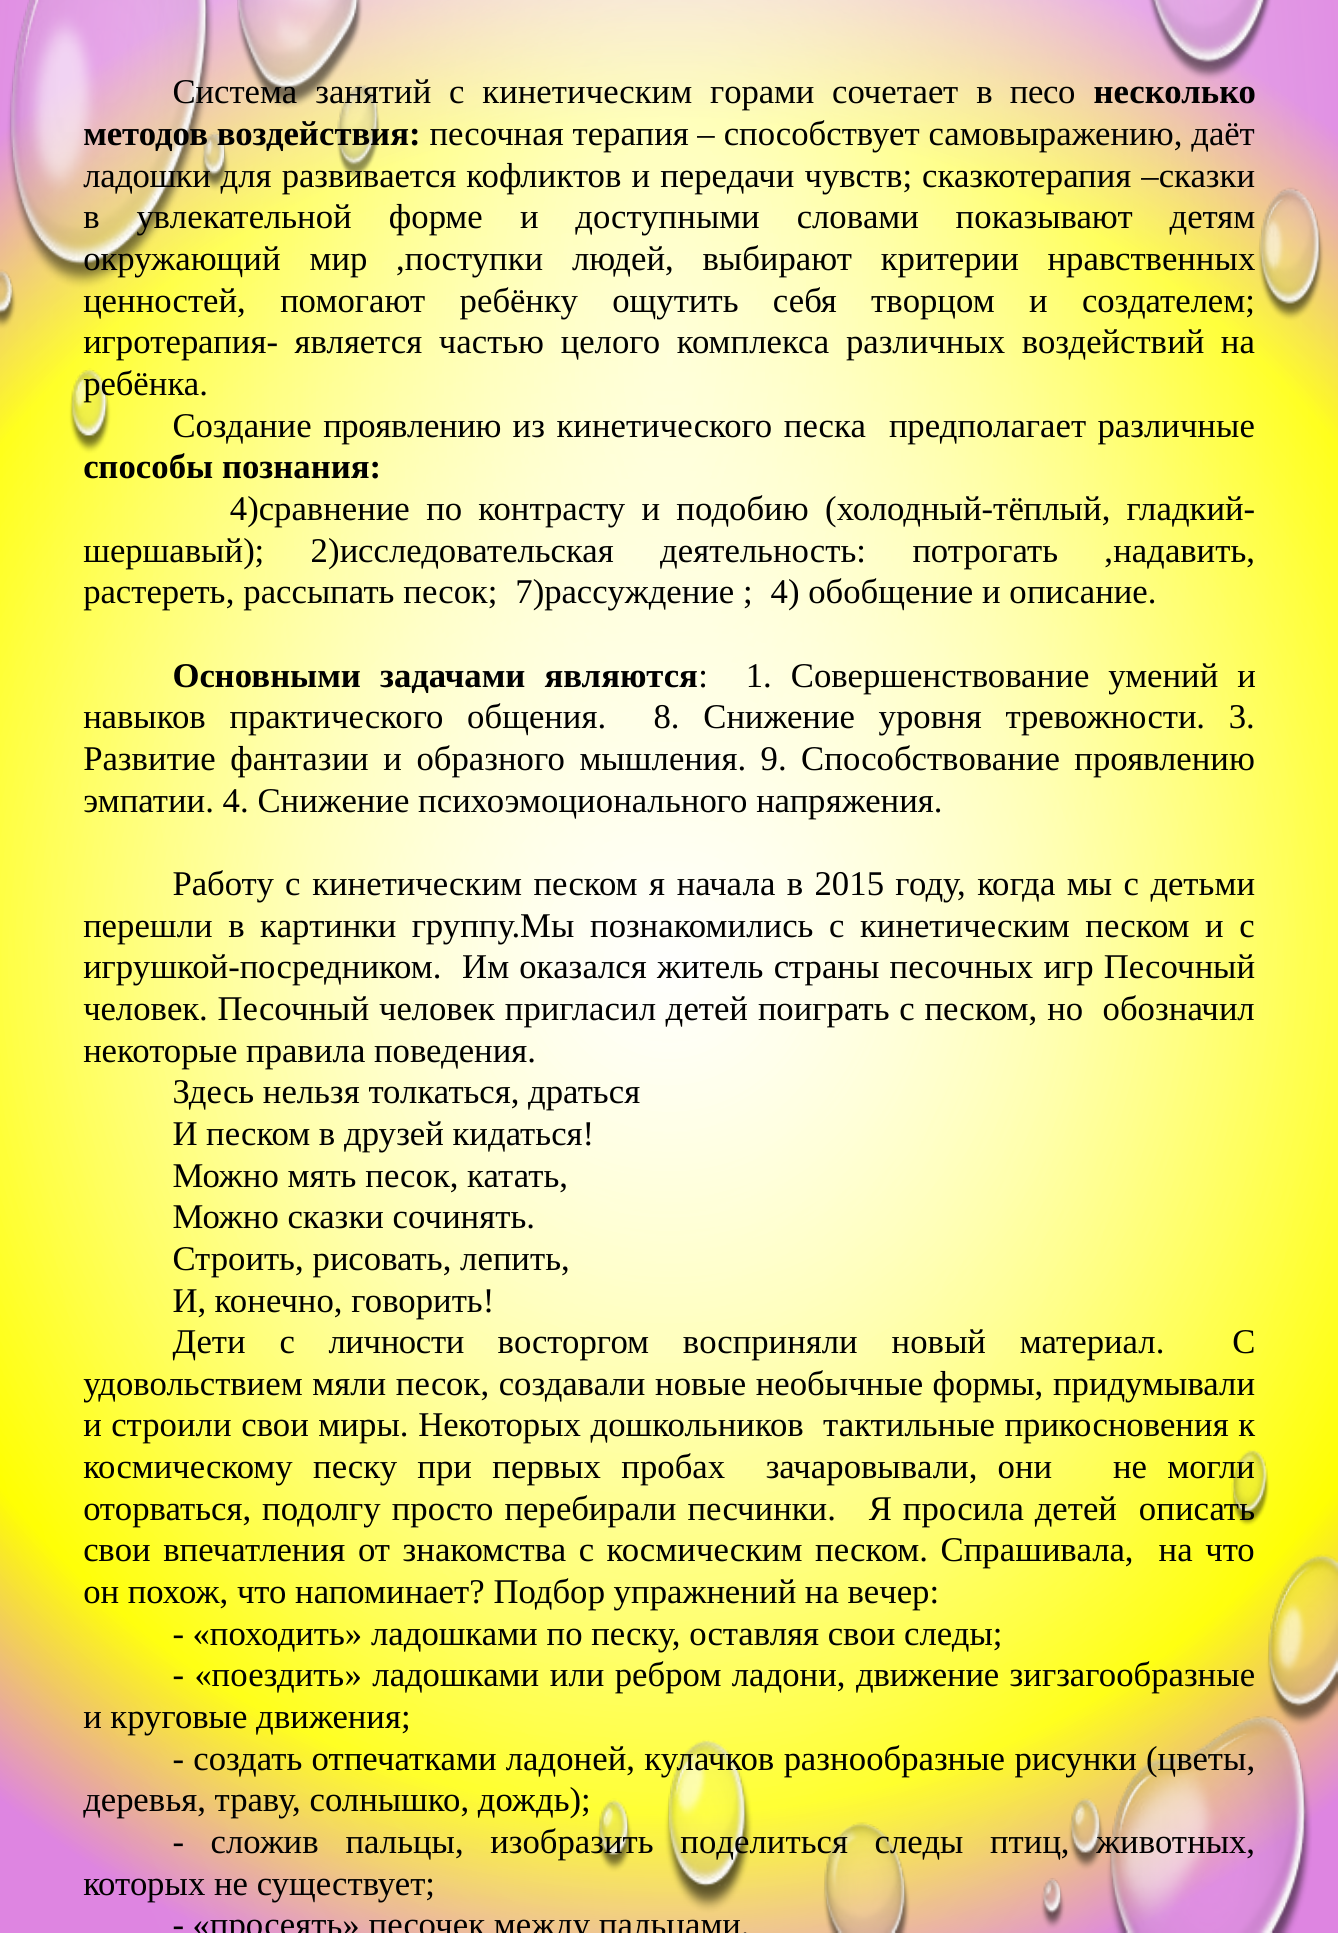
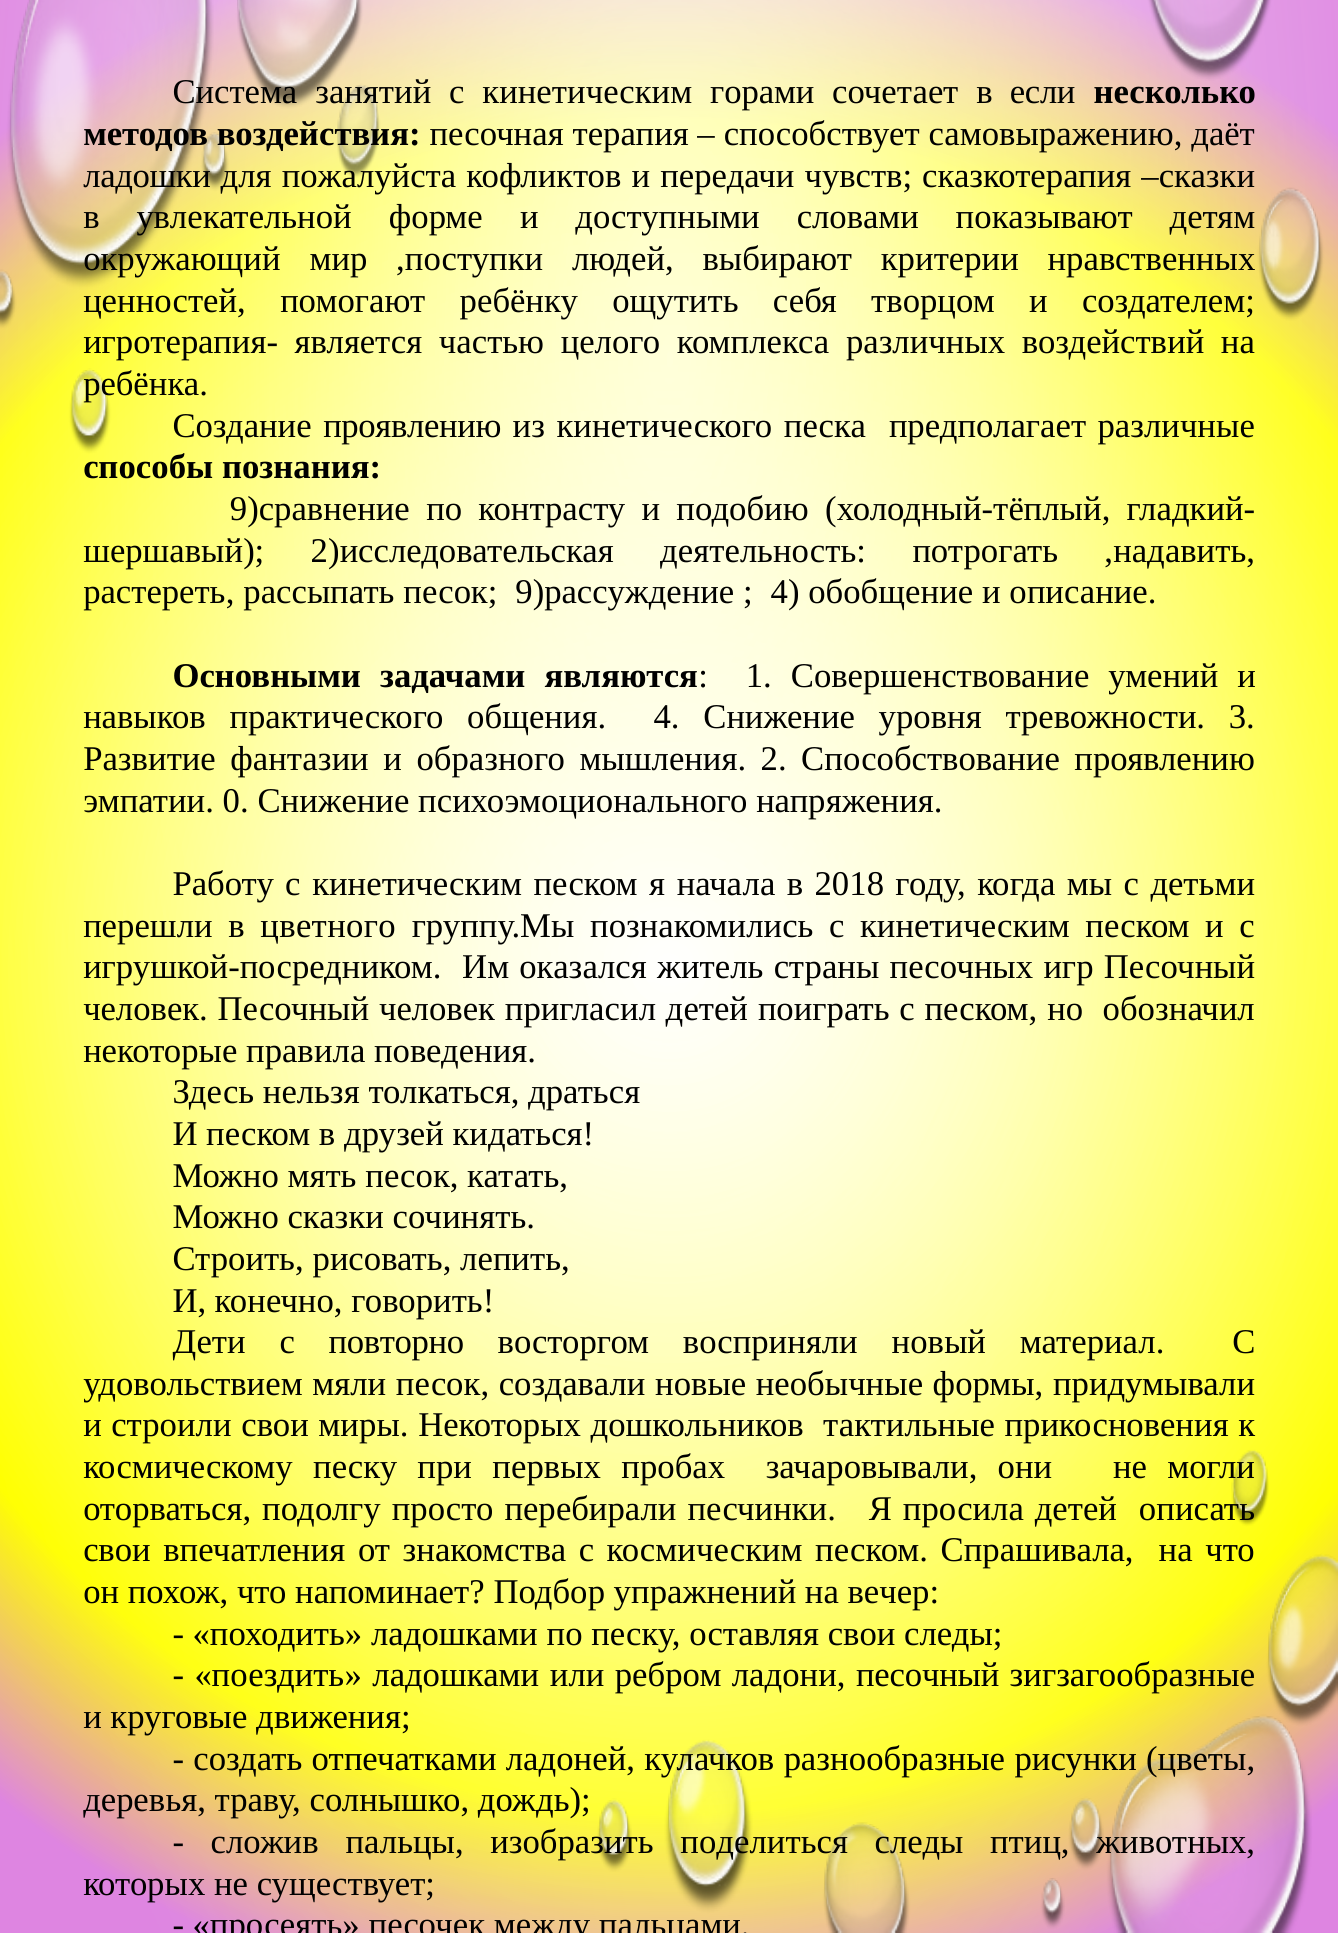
песо: песо -> если (1043, 93)
развивается: развивается -> пожалуйста (369, 176)
4)сравнение: 4)сравнение -> 9)сравнение (320, 509)
7)рассуждение: 7)рассуждение -> 9)рассуждение (625, 592)
общения 8: 8 -> 4 (667, 717)
9: 9 -> 2 (774, 759)
эмпатии 4: 4 -> 0 (236, 801)
2015: 2015 -> 2018 (849, 884)
картинки: картинки -> цветного (328, 926)
личности: личности -> повторно (396, 1342)
ладони движение: движение -> песочный (928, 1675)
